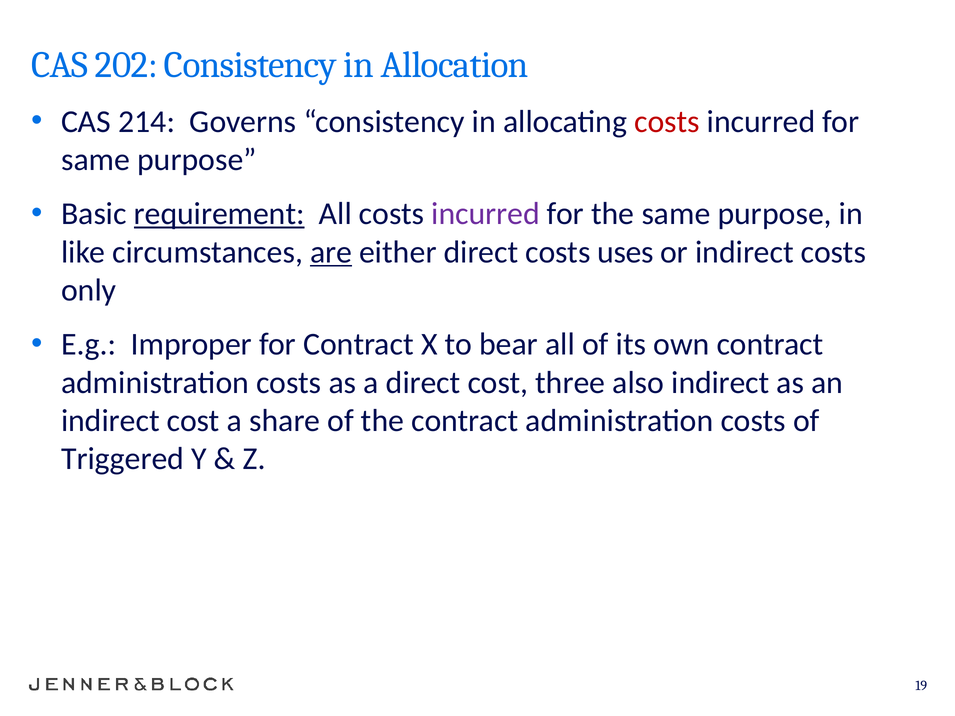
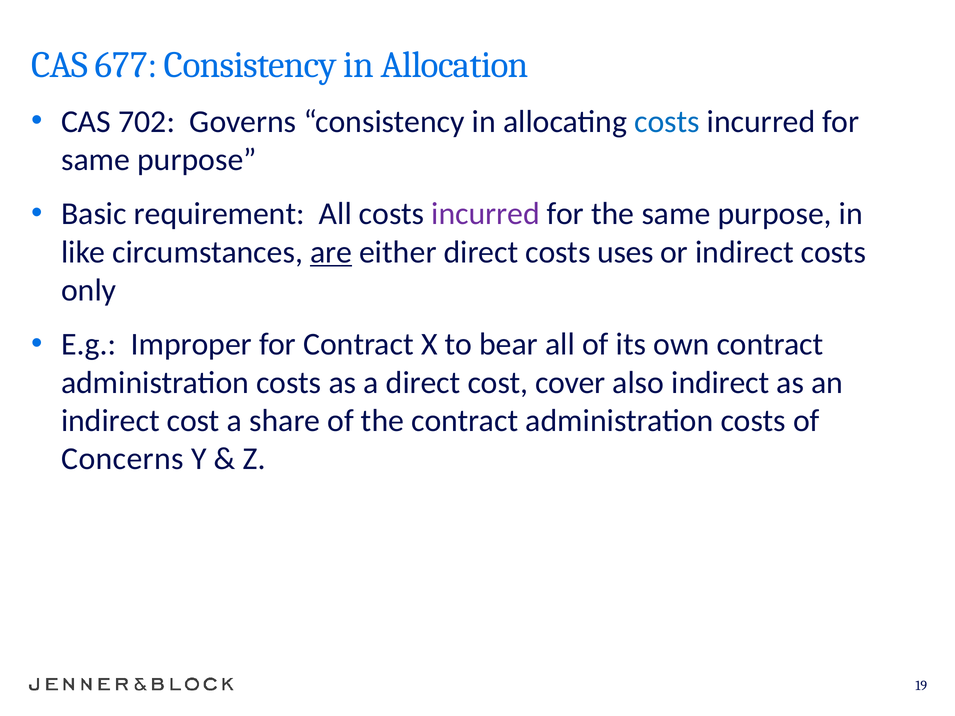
202: 202 -> 677 (126, 65)
214: 214 -> 702 (147, 122)
costs colour: red -> blue (667, 122)
requirement underline: present -> none (219, 214)
three: three -> cover (570, 383)
Triggered: Triggered -> Concerns (122, 459)
